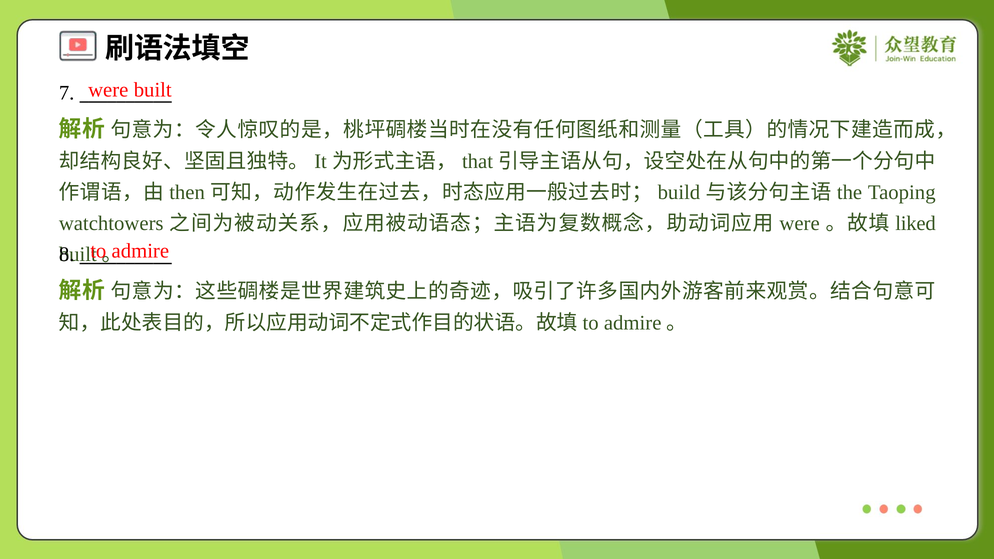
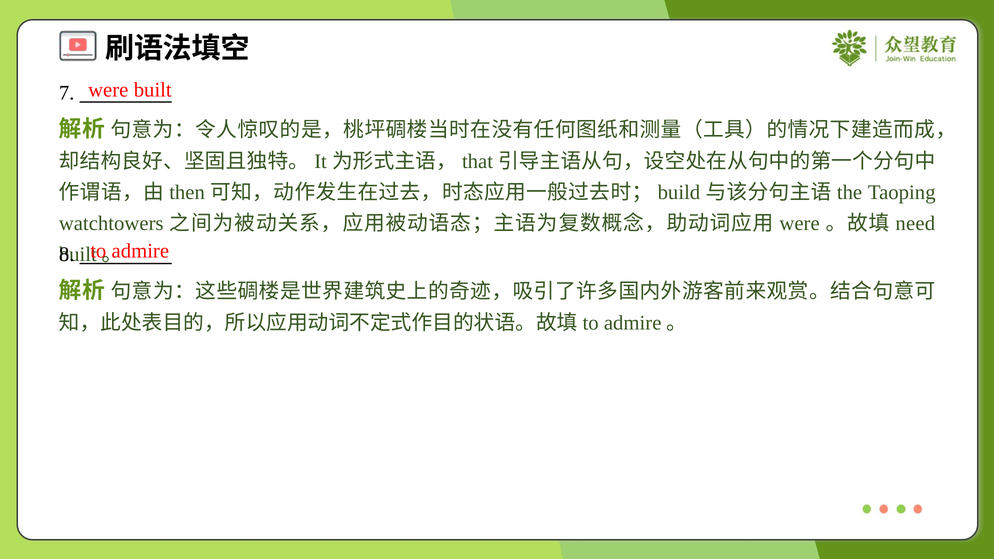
liked: liked -> need (915, 224)
